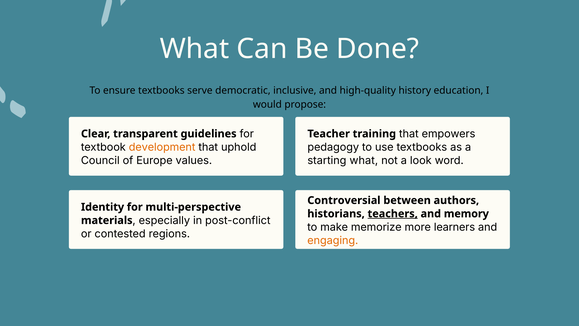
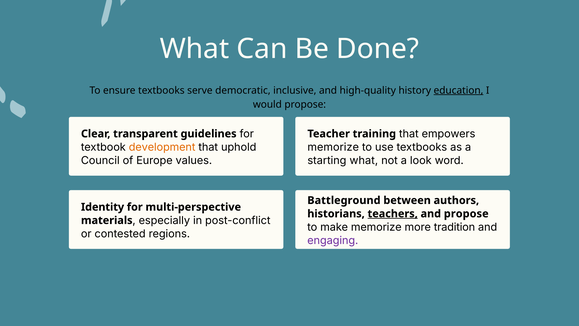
education underline: none -> present (458, 90)
pedagogy: pedagogy -> memorize (333, 147)
Controversial: Controversial -> Battleground (344, 200)
and memory: memory -> propose (466, 214)
learners: learners -> tradition (454, 227)
engaging colour: orange -> purple (333, 240)
